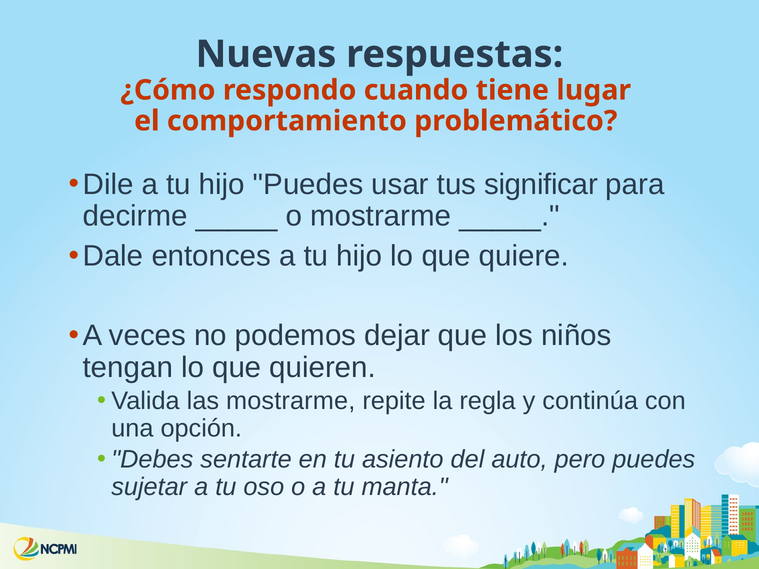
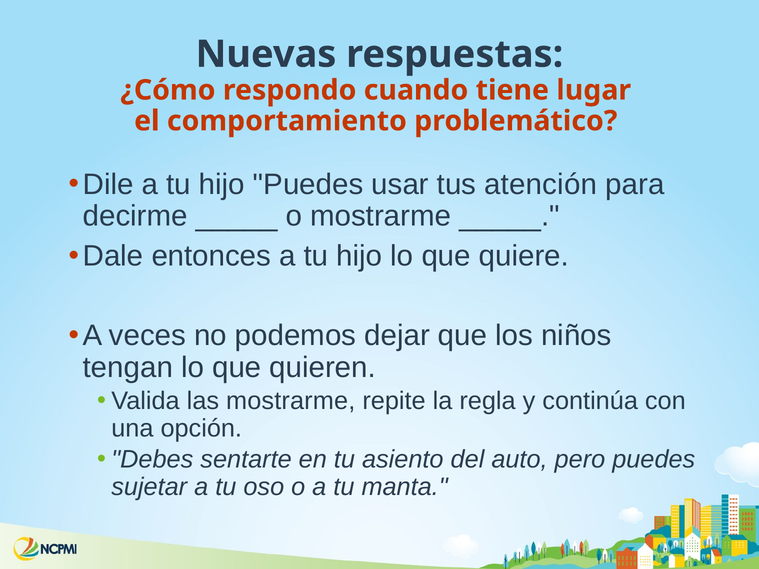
significar: significar -> atención (541, 184)
